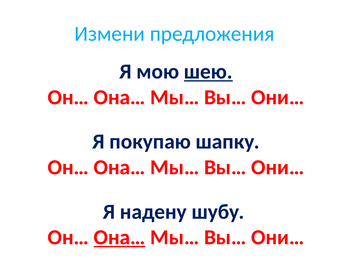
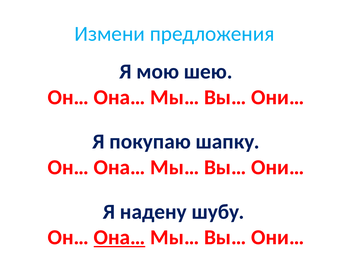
шею underline: present -> none (208, 72)
